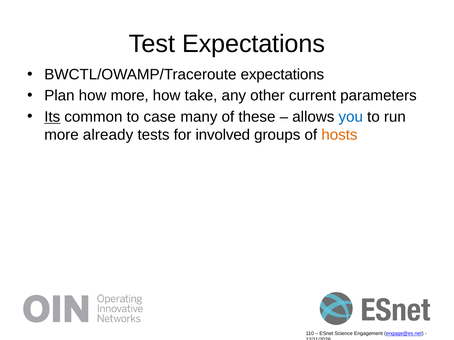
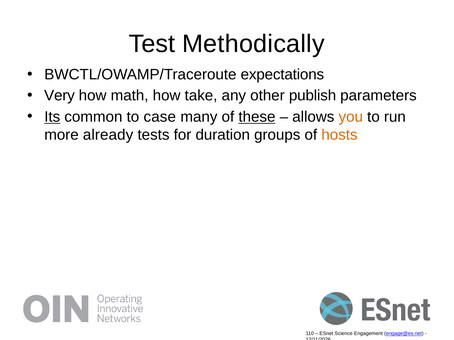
Test Expectations: Expectations -> Methodically (253, 44)
Plan: Plan -> Very (59, 96)
how more: more -> math (130, 96)
current: current -> publish (313, 96)
these underline: none -> present (257, 117)
you colour: blue -> orange (351, 117)
involved: involved -> duration (223, 135)
